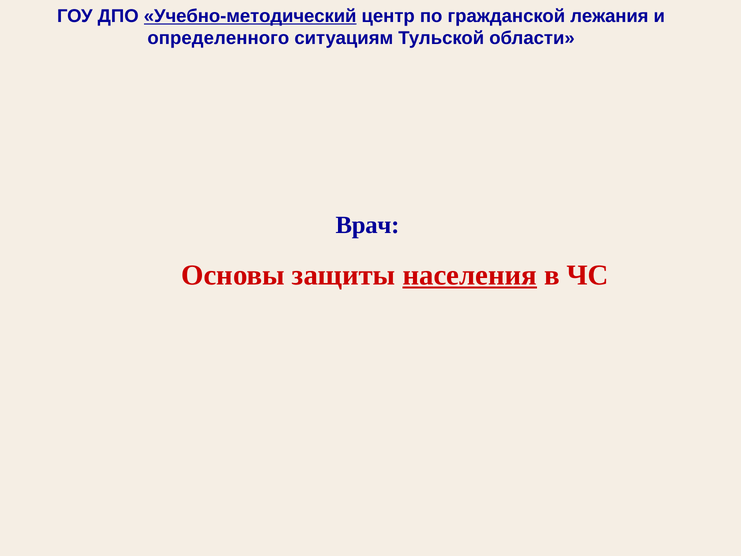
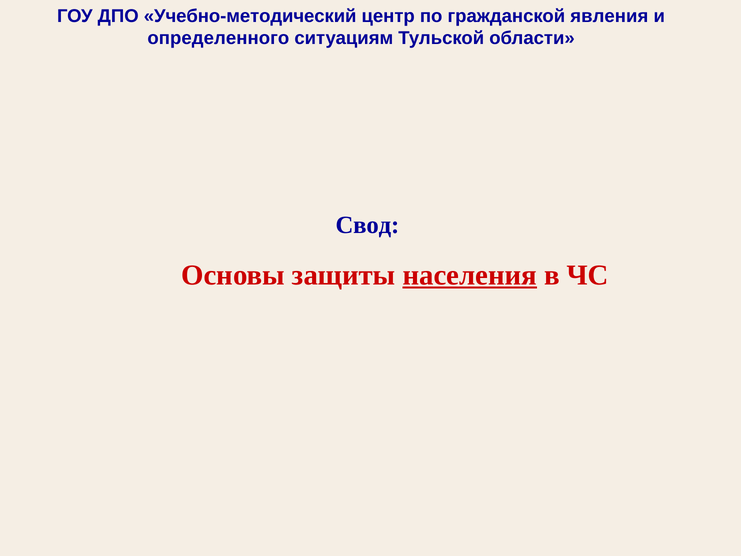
Учебно-методический underline: present -> none (250, 16)
лежания: лежания -> явления (609, 16)
Врач: Врач -> Свод (367, 225)
